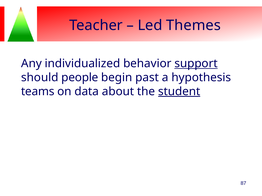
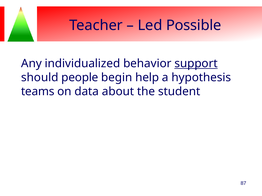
Themes: Themes -> Possible (194, 25)
past: past -> help (147, 78)
student underline: present -> none (179, 92)
